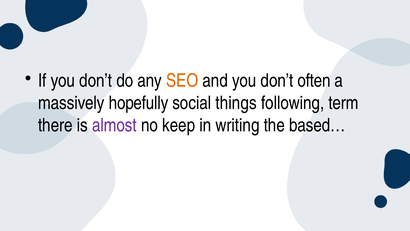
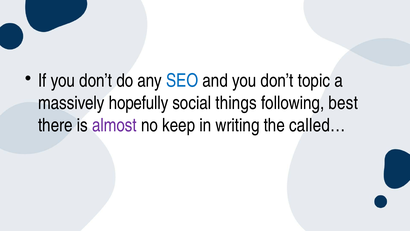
SEO colour: orange -> blue (182, 80)
often: often -> topic (314, 80)
term: term -> best (343, 103)
based…: based… -> called… (317, 125)
